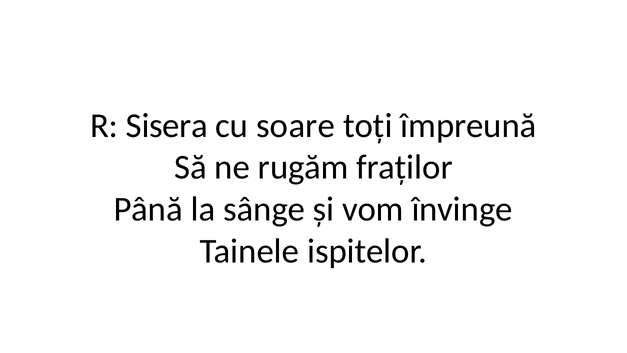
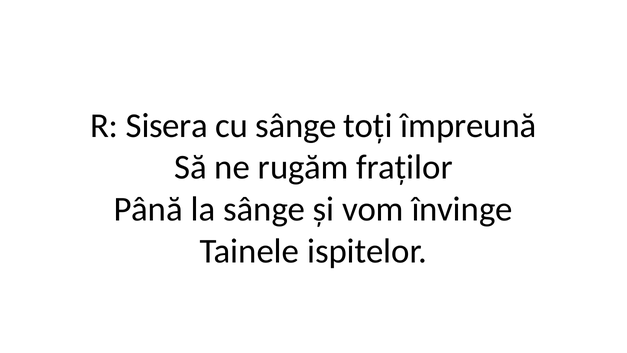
cu soare: soare -> sânge (296, 126)
